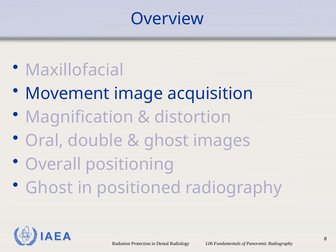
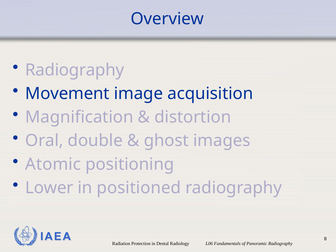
Maxillofacial: Maxillofacial -> Radiography (75, 70)
Overall: Overall -> Atomic (53, 164)
Ghost: Ghost -> Lower (49, 188)
